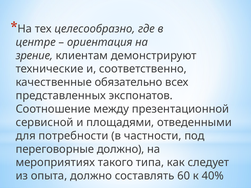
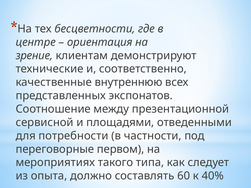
целесообразно: целесообразно -> бесцветности (95, 29)
обязательно: обязательно -> внутреннюю (128, 82)
переговорные должно: должно -> первом (121, 149)
